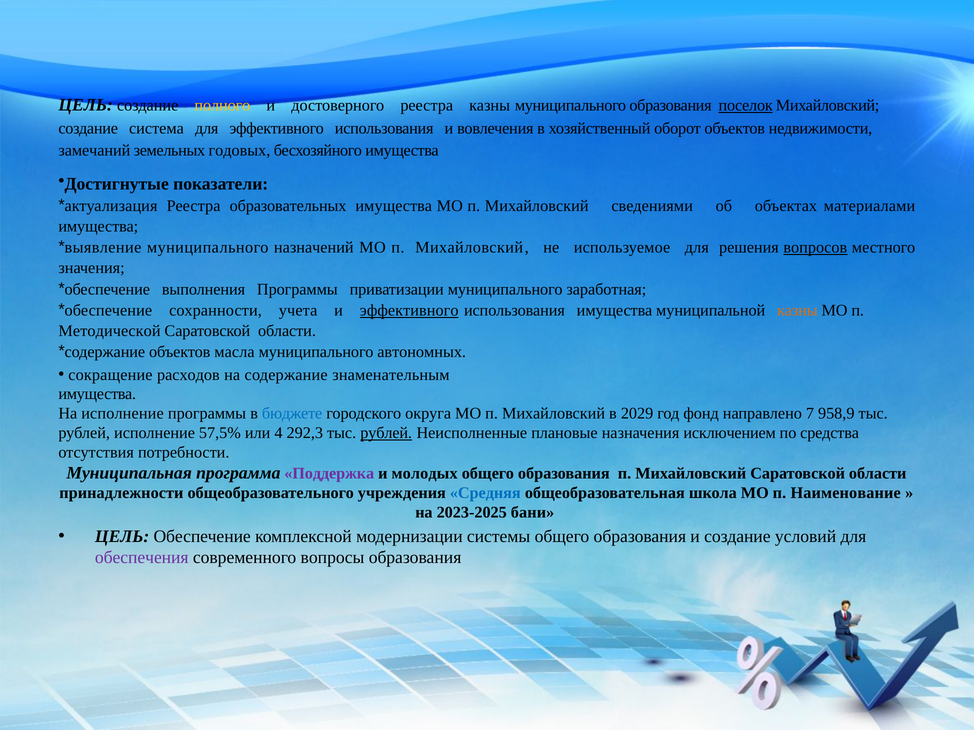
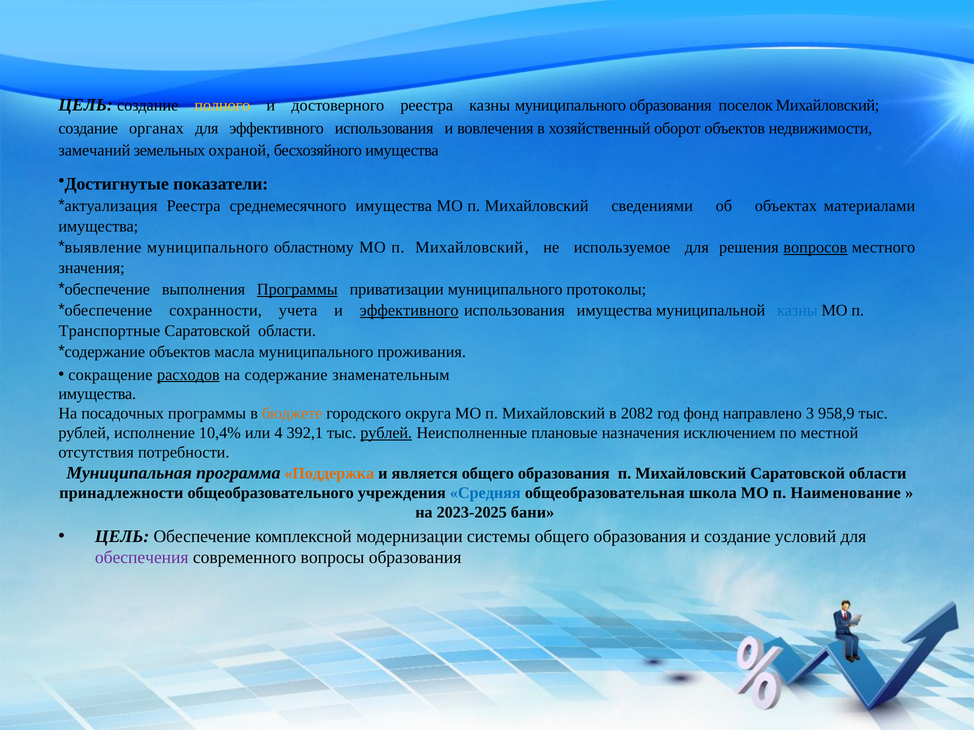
поселок underline: present -> none (746, 106)
система: система -> органах (156, 128)
годовых: годовых -> охраной (239, 151)
образовательных: образовательных -> среднемесячного (288, 206)
назначений: назначений -> областному (314, 248)
Программы underline: none -> present (297, 289)
заработная: заработная -> протоколы (606, 289)
казны colour: orange -> blue (797, 311)
Методической: Методической -> Транспортные (109, 331)
автономных: автономных -> проживания (422, 352)
расходов underline: none -> present (188, 375)
На исполнение: исполнение -> посадочных (123, 414)
бюджете colour: blue -> orange (292, 414)
2029: 2029 -> 2082 (637, 414)
7: 7 -> 3 (810, 414)
57,5%: 57,5% -> 10,4% (220, 433)
292,3: 292,3 -> 392,1 (305, 433)
средства: средства -> местной (829, 433)
Поддержка colour: purple -> orange (329, 474)
молодых: молодых -> является (425, 474)
